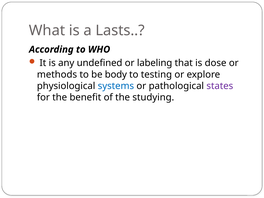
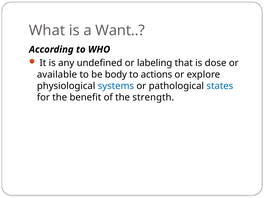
Lasts: Lasts -> Want (120, 31)
methods: methods -> available (57, 74)
testing: testing -> actions (156, 74)
states colour: purple -> blue (220, 86)
studying: studying -> strength (153, 97)
